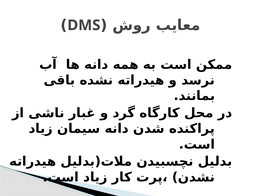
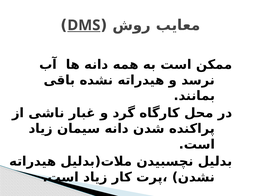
DMS underline: none -> present (84, 25)
